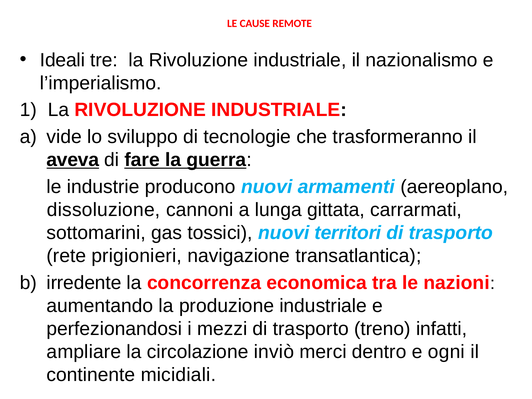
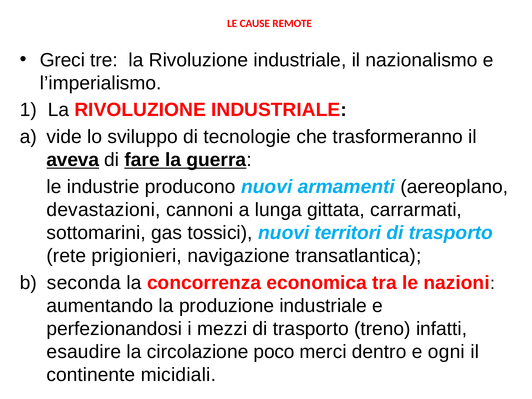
Ideali: Ideali -> Greci (62, 60)
dissoluzione: dissoluzione -> devastazioni (104, 210)
irredente: irredente -> seconda (84, 283)
ampliare: ampliare -> esaudire (84, 352)
inviò: inviò -> poco (274, 352)
